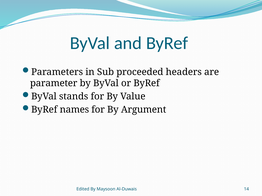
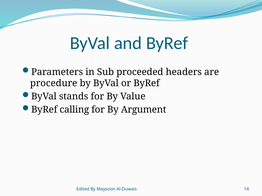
parameter: parameter -> procedure (54, 83)
names: names -> calling (74, 110)
